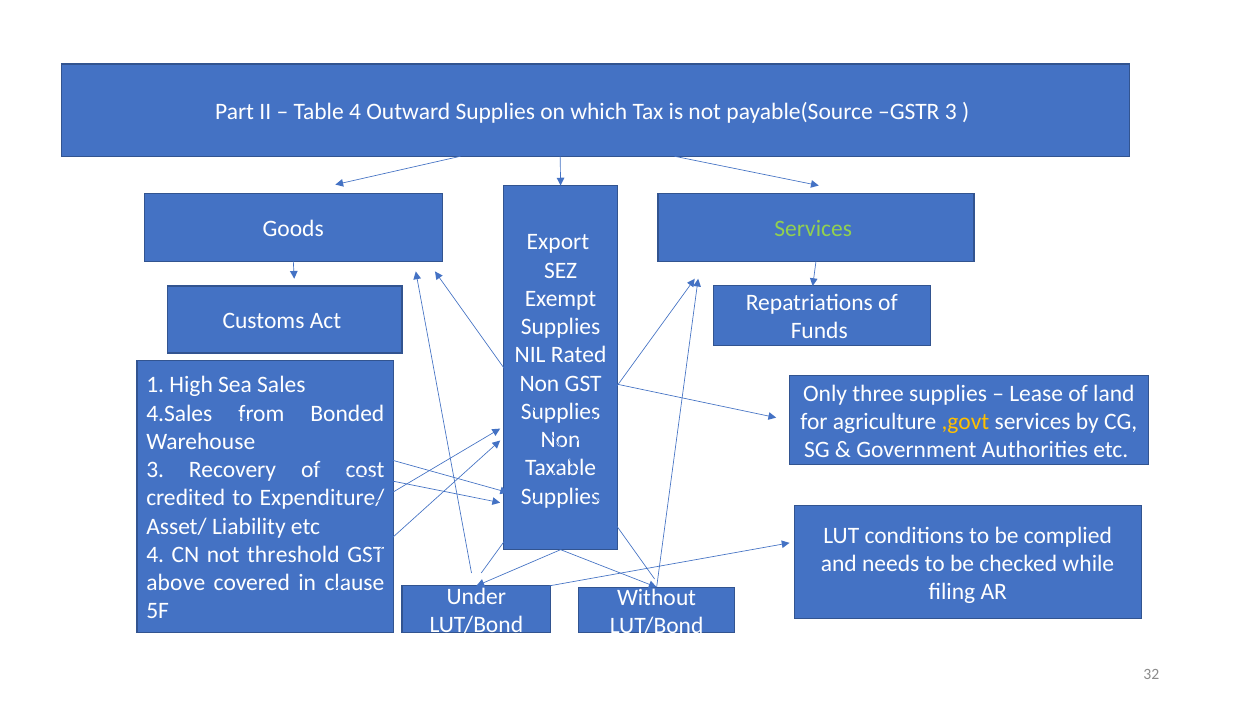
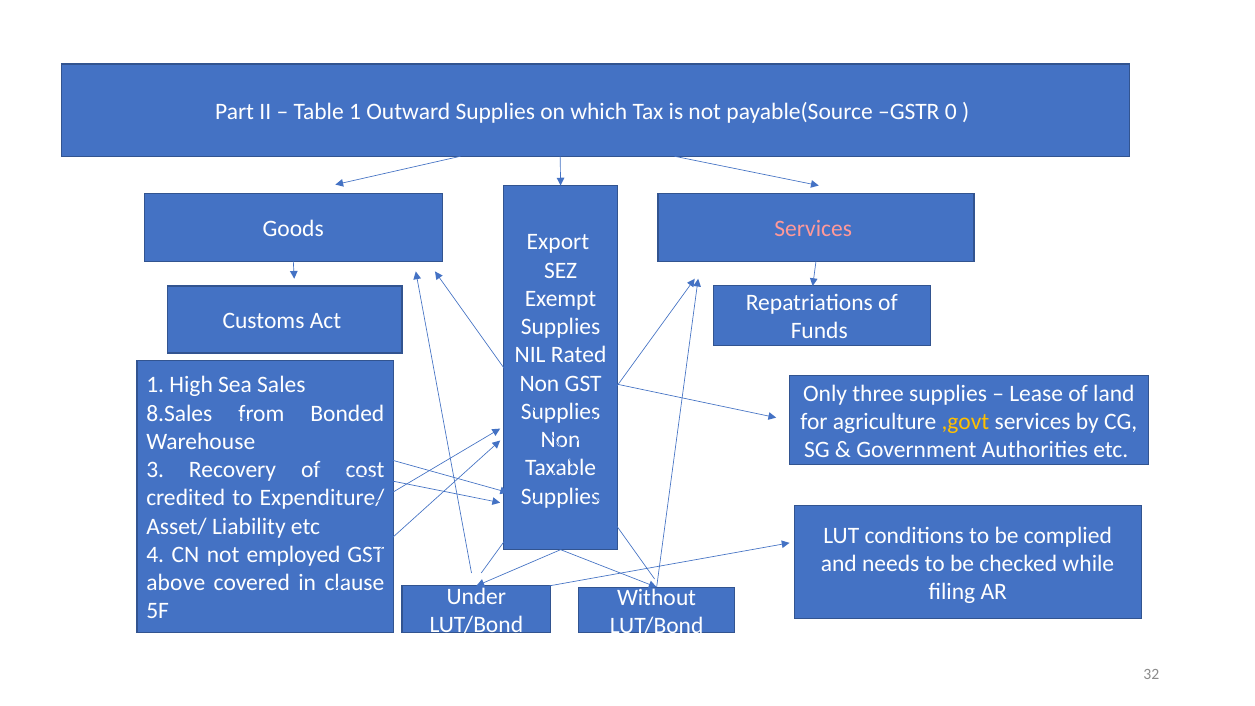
Table 4: 4 -> 1 (355, 112)
GSTR 3: 3 -> 0 (951, 112)
Services colour: light green -> pink (813, 229)
4.Sales: 4.Sales -> 8.Sales (179, 413)
threshold: threshold -> employed (294, 554)
